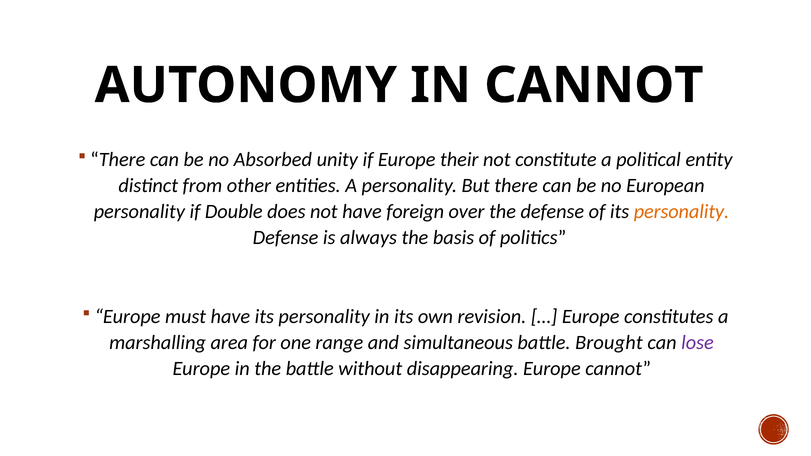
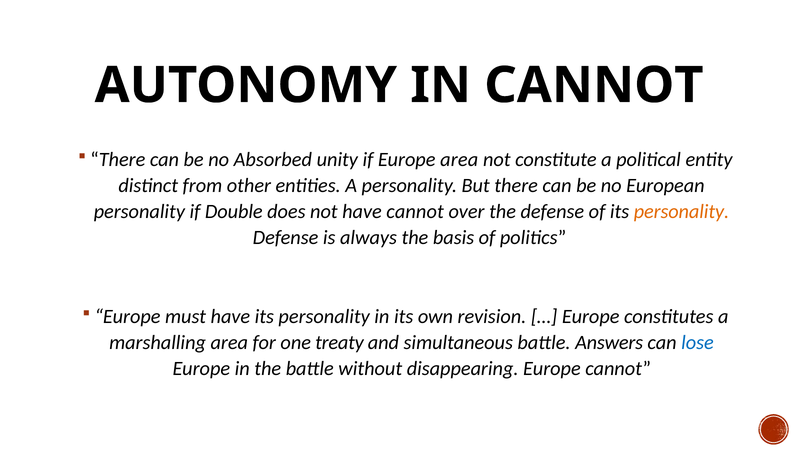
Europe their: their -> area (459, 159)
have foreign: foreign -> cannot (415, 212)
range: range -> treaty (339, 343)
Brought: Brought -> Answers (609, 343)
lose colour: purple -> blue (697, 343)
